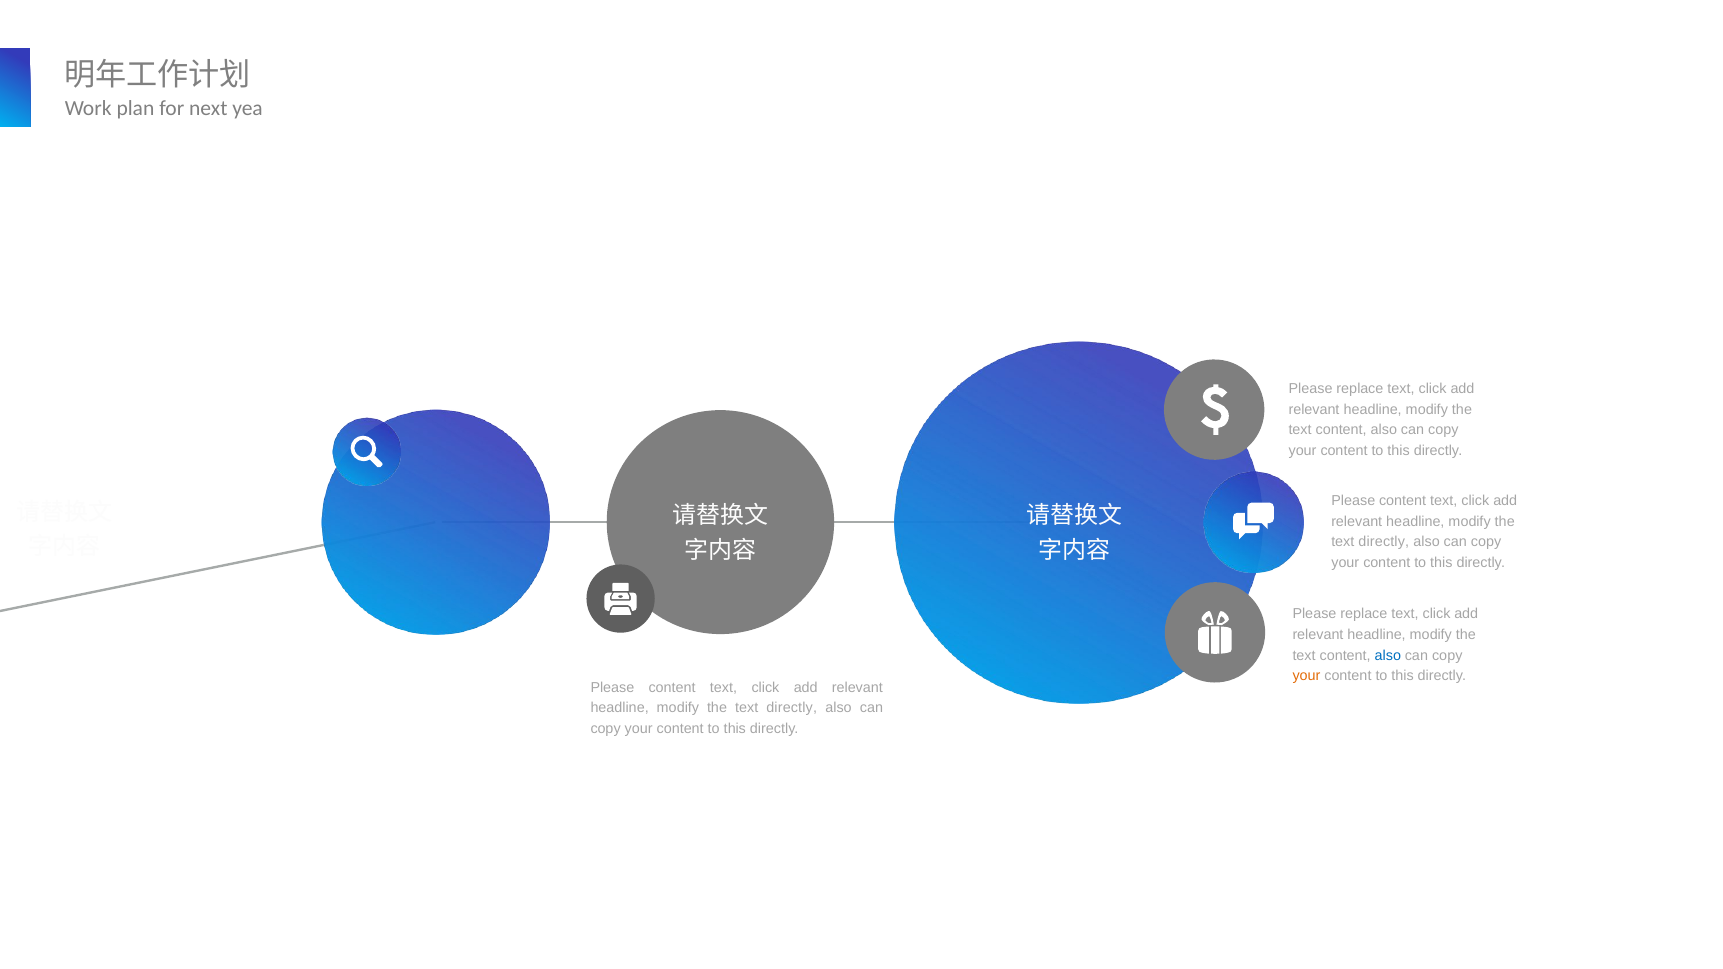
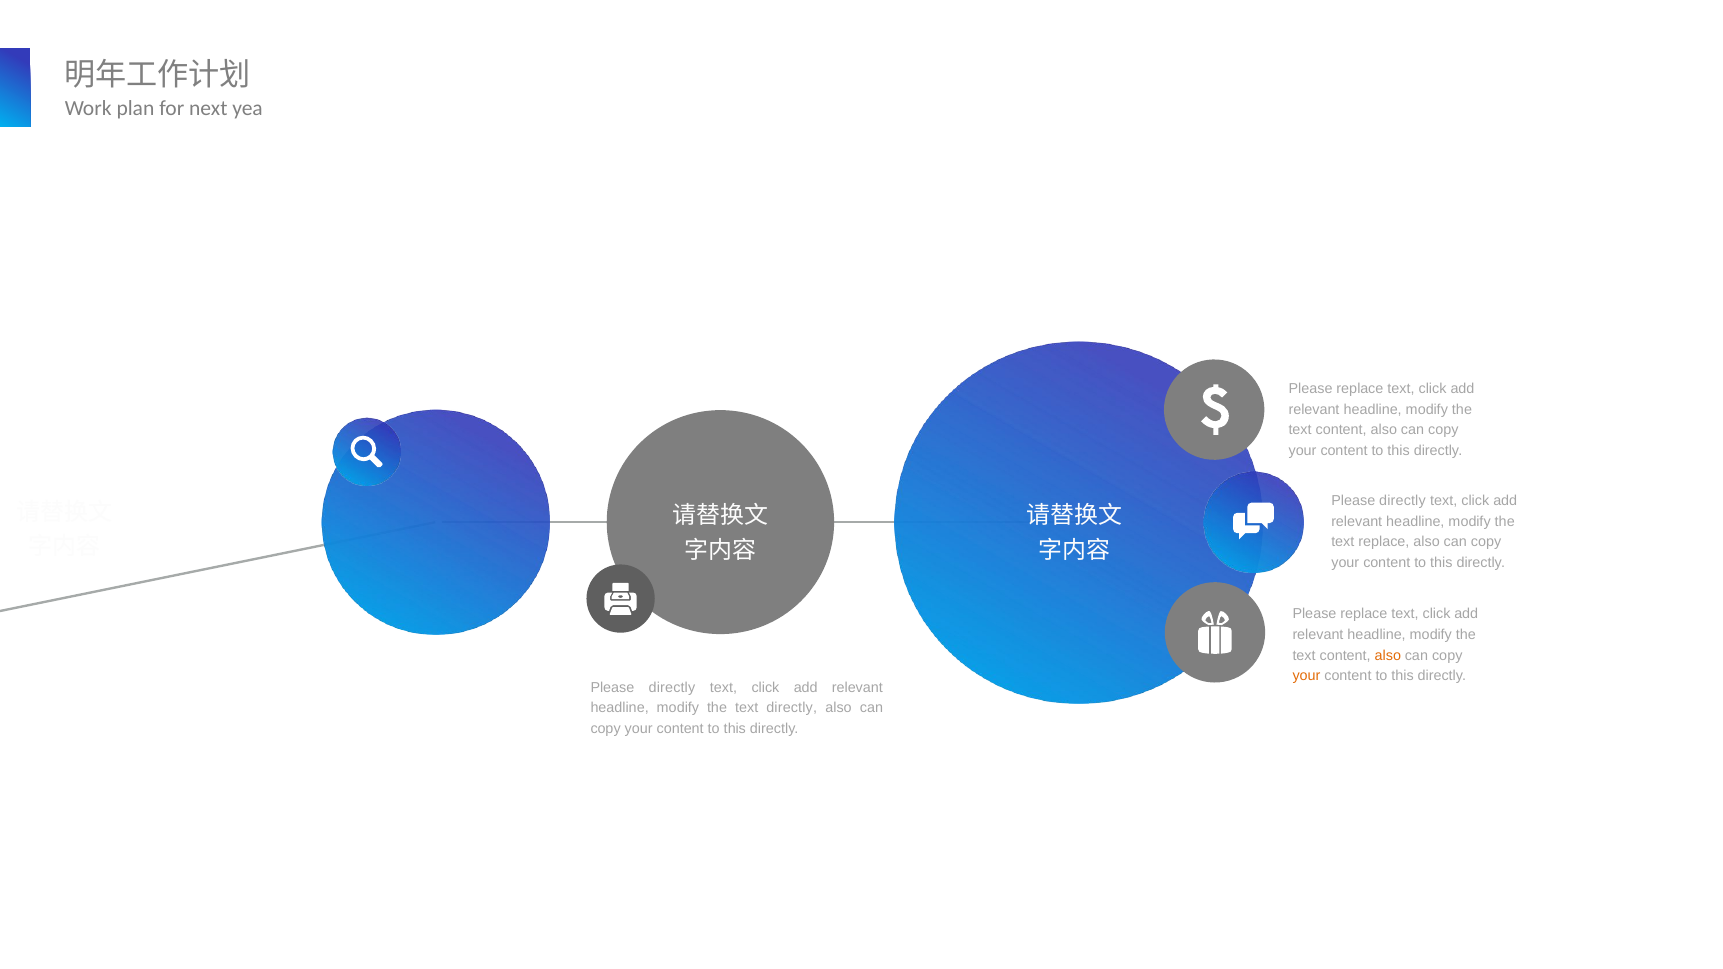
content: content -> directly (1402, 501)
directly: directly -> replace (1384, 542)
also colour: blue -> orange (1388, 656)
content: content -> directly (672, 688)
